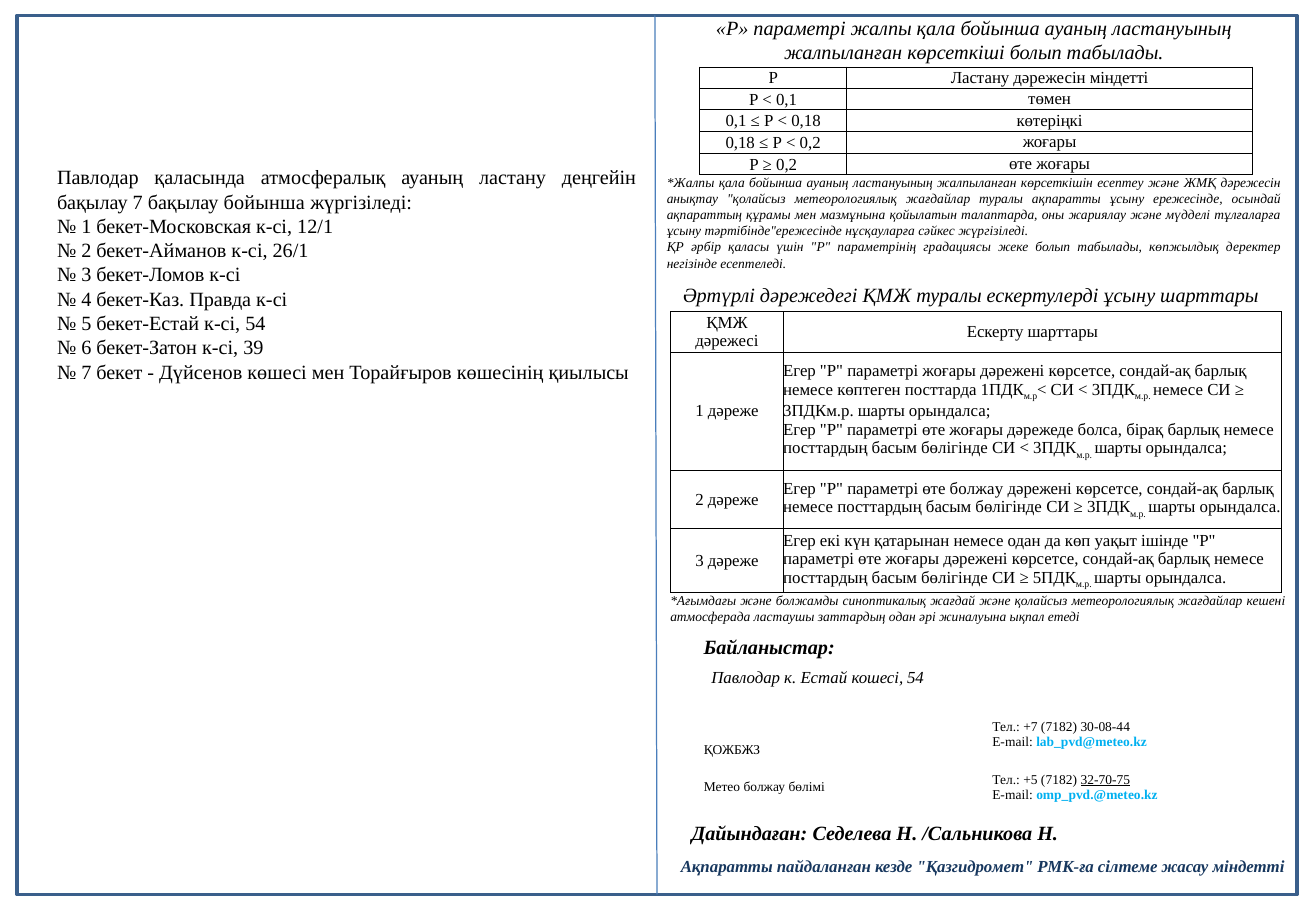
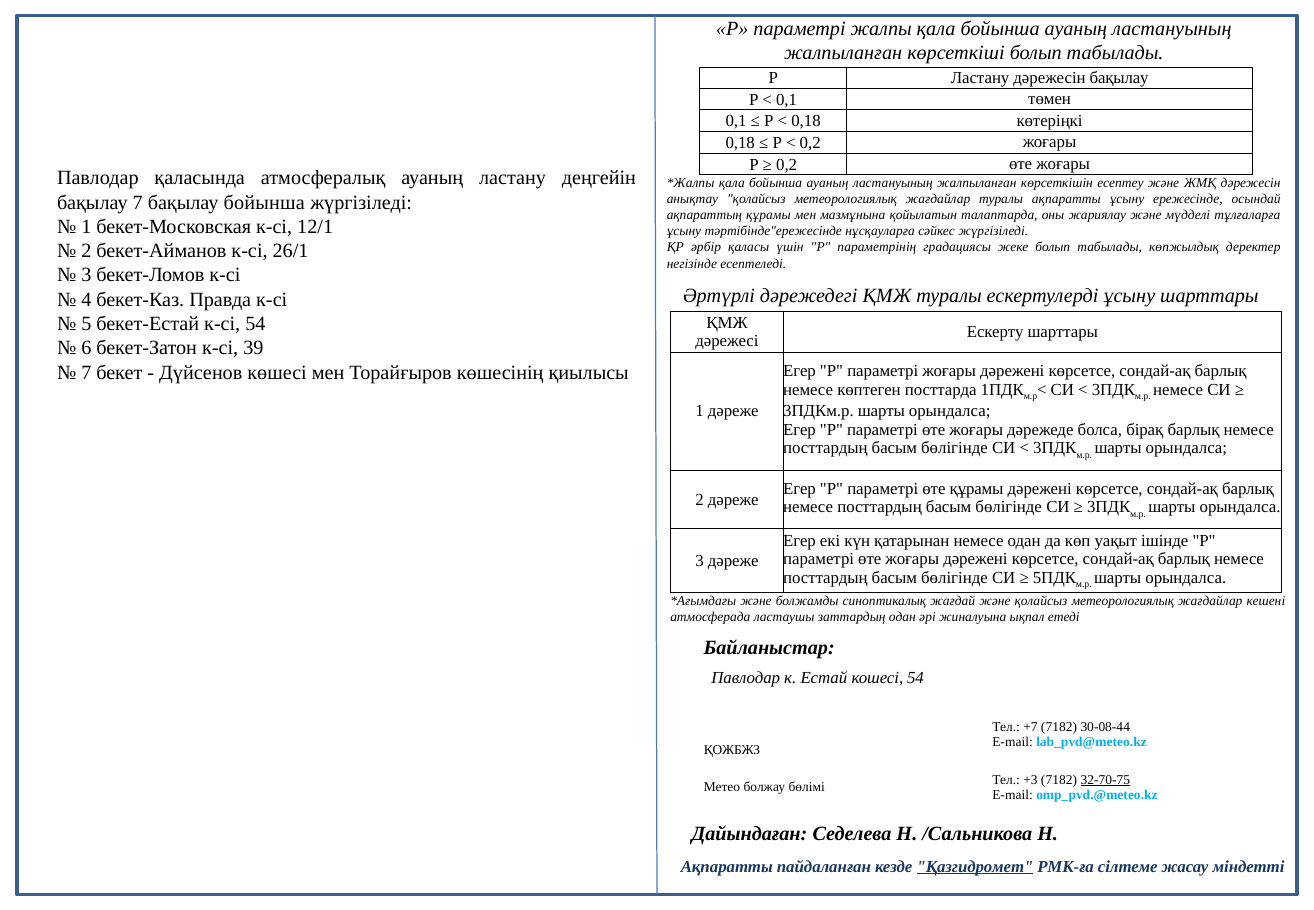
дәрежесін міндетті: міндетті -> бақылау (1119, 78)
өте болжау: болжау -> құрамы (977, 489)
+5: +5 -> +3 (1030, 780)
Қазгидромет underline: none -> present (975, 866)
